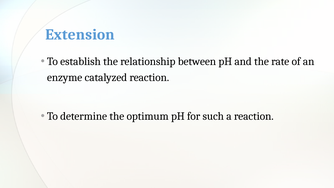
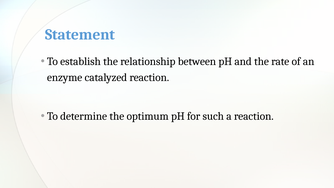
Extension: Extension -> Statement (80, 35)
